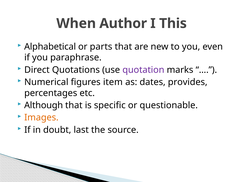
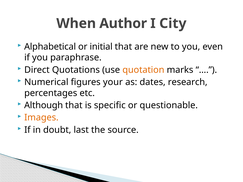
This: This -> City (173, 23)
parts: parts -> initial (101, 47)
quotation colour: purple -> orange (143, 70)
item: item -> your (113, 82)
provides: provides -> research (188, 82)
